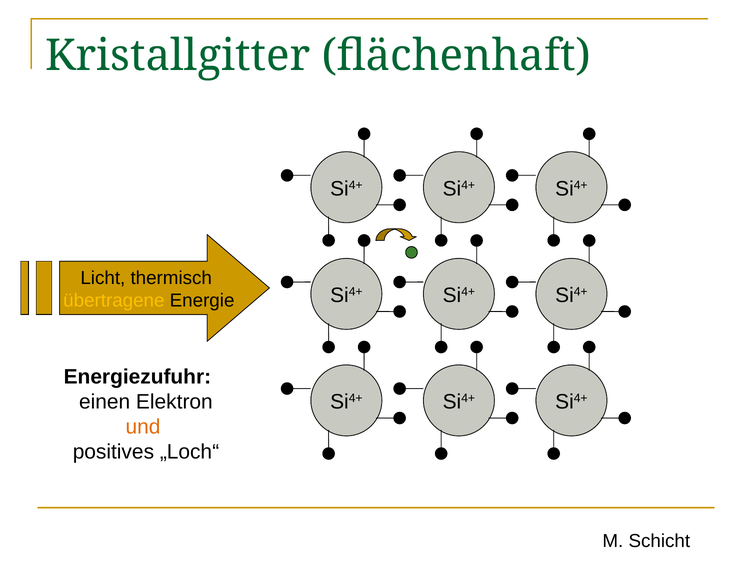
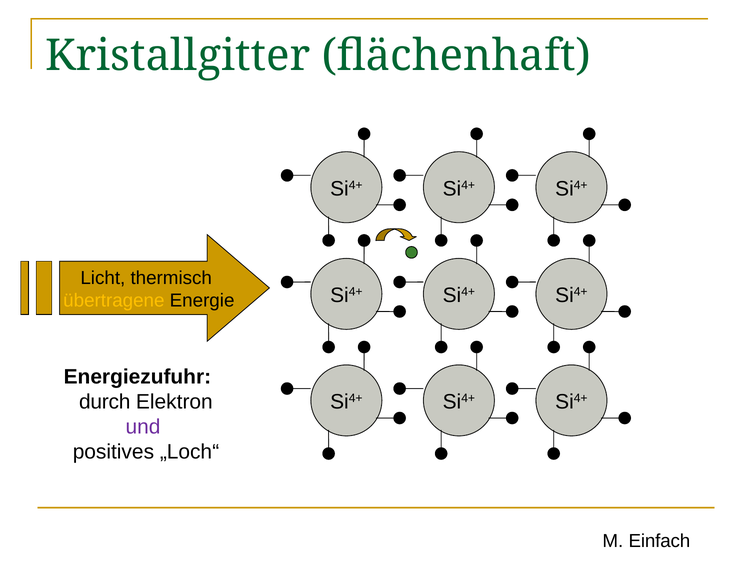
einen: einen -> durch (105, 402)
und colour: orange -> purple (143, 427)
Schicht: Schicht -> Einfach (659, 541)
